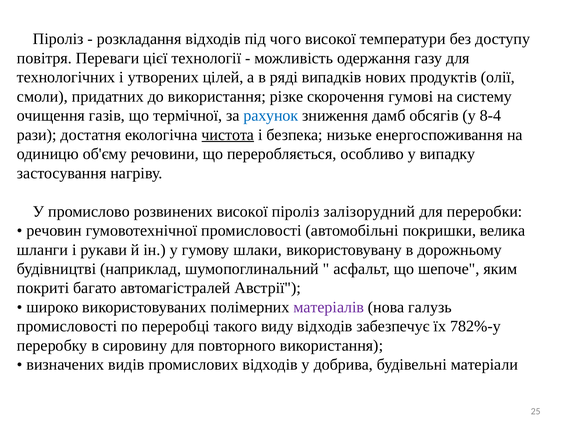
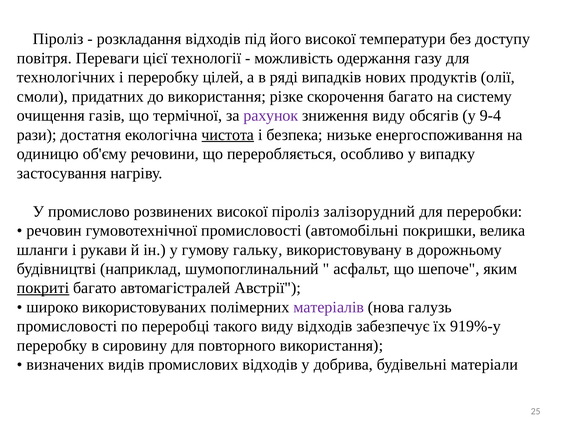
чого: чого -> його (286, 39)
і утворених: утворених -> переробку (163, 77)
скорочення гумові: гумові -> багато (411, 96)
рахунок colour: blue -> purple (271, 116)
зниження дамб: дамб -> виду (389, 116)
8-4: 8-4 -> 9-4 (491, 116)
шлаки: шлаки -> гальку (258, 250)
покриті underline: none -> present (43, 288)
782%-у: 782%-у -> 919%-у (475, 327)
